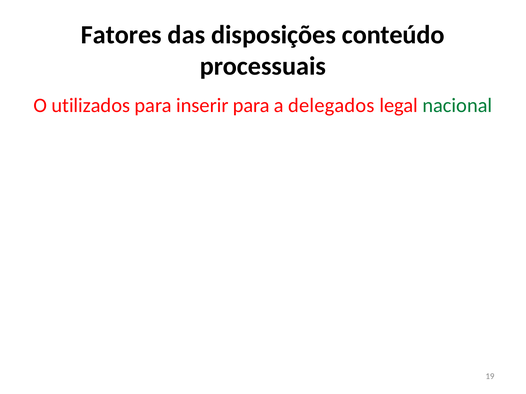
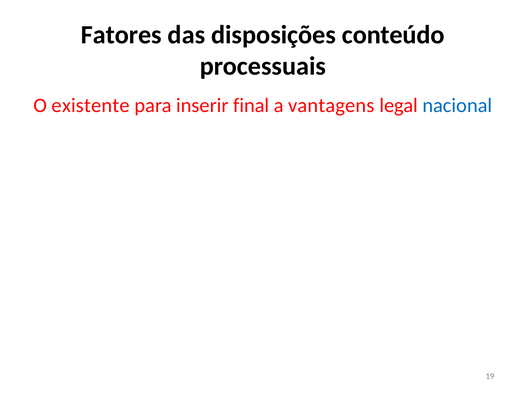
utilizados: utilizados -> existente (91, 106)
inserir para: para -> final (251, 106)
delegados: delegados -> vantagens (331, 106)
nacional colour: green -> blue (457, 106)
